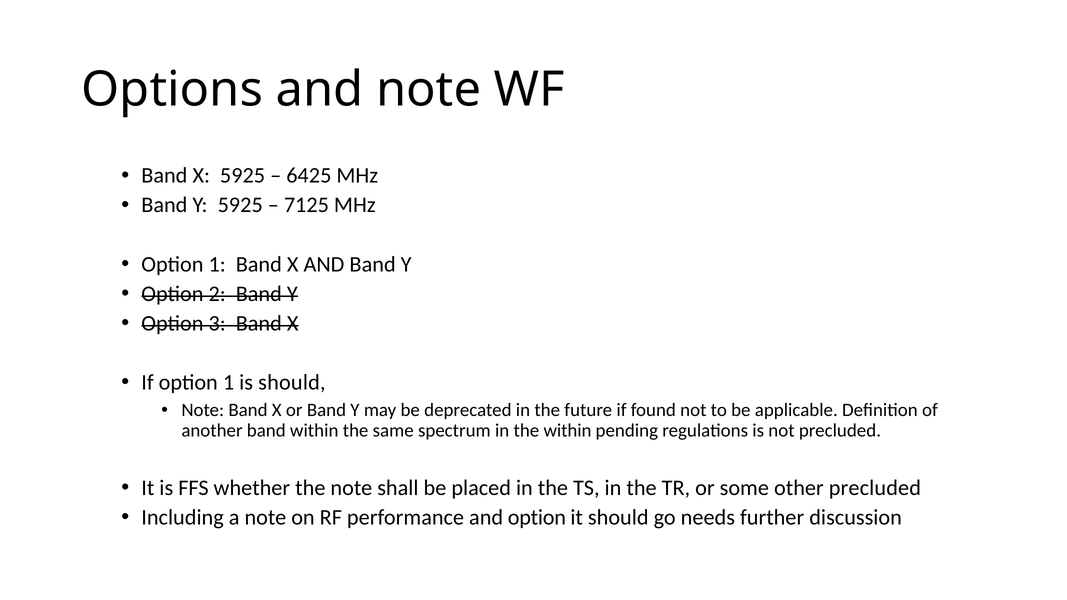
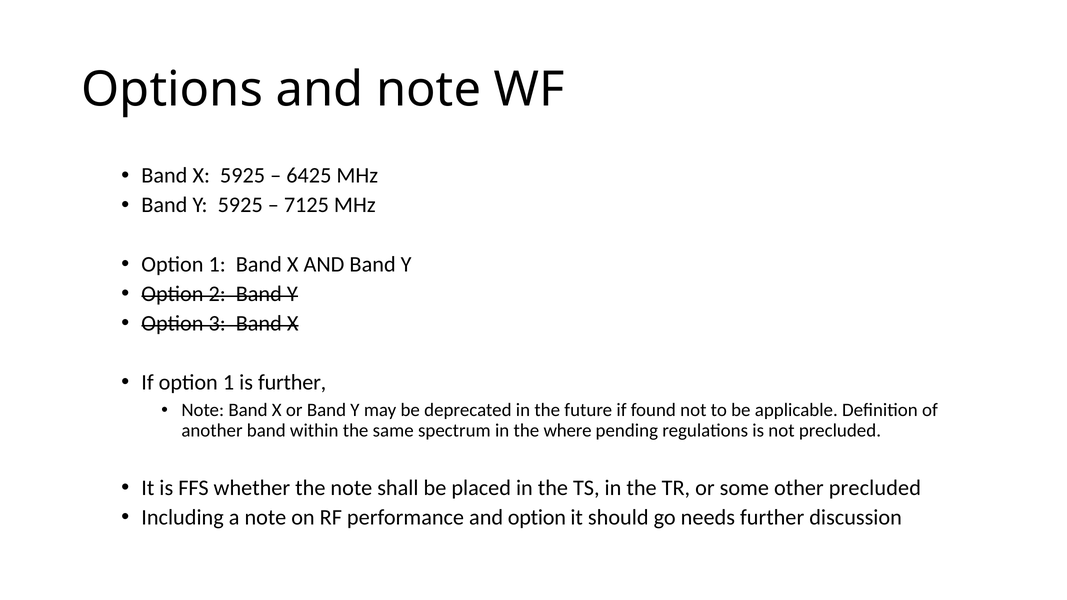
is should: should -> further (292, 383)
the within: within -> where (568, 431)
